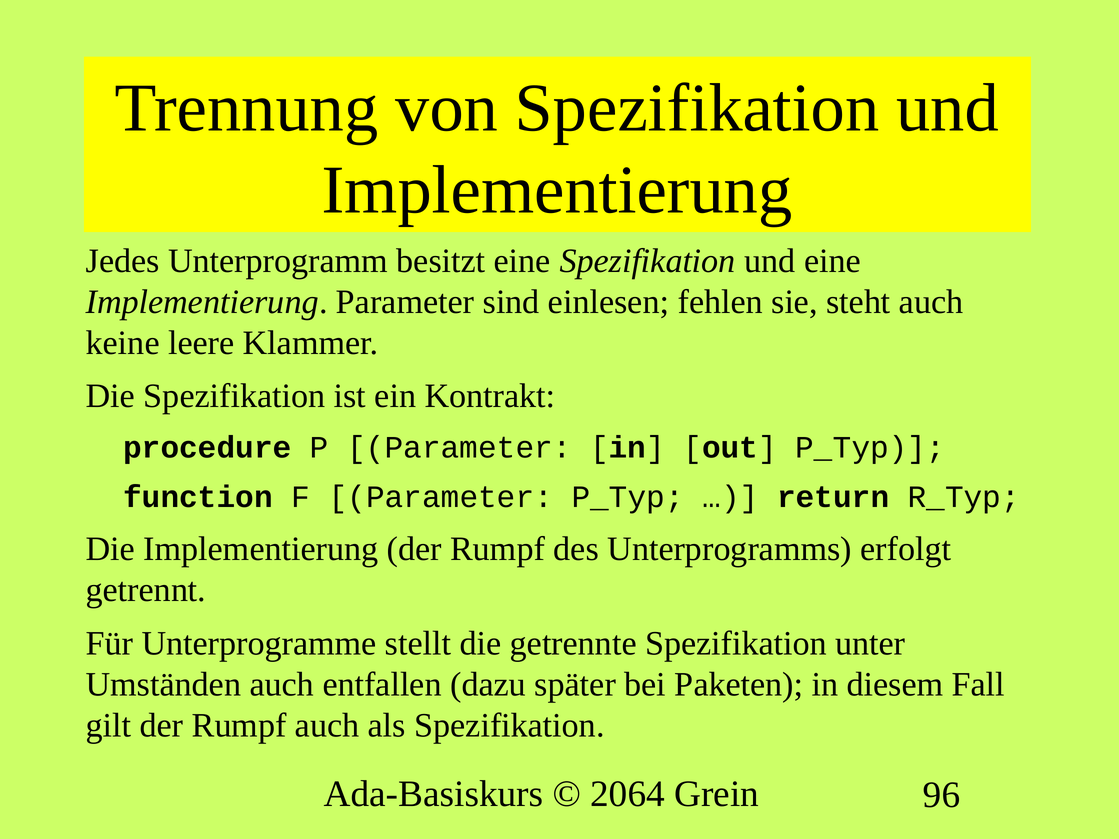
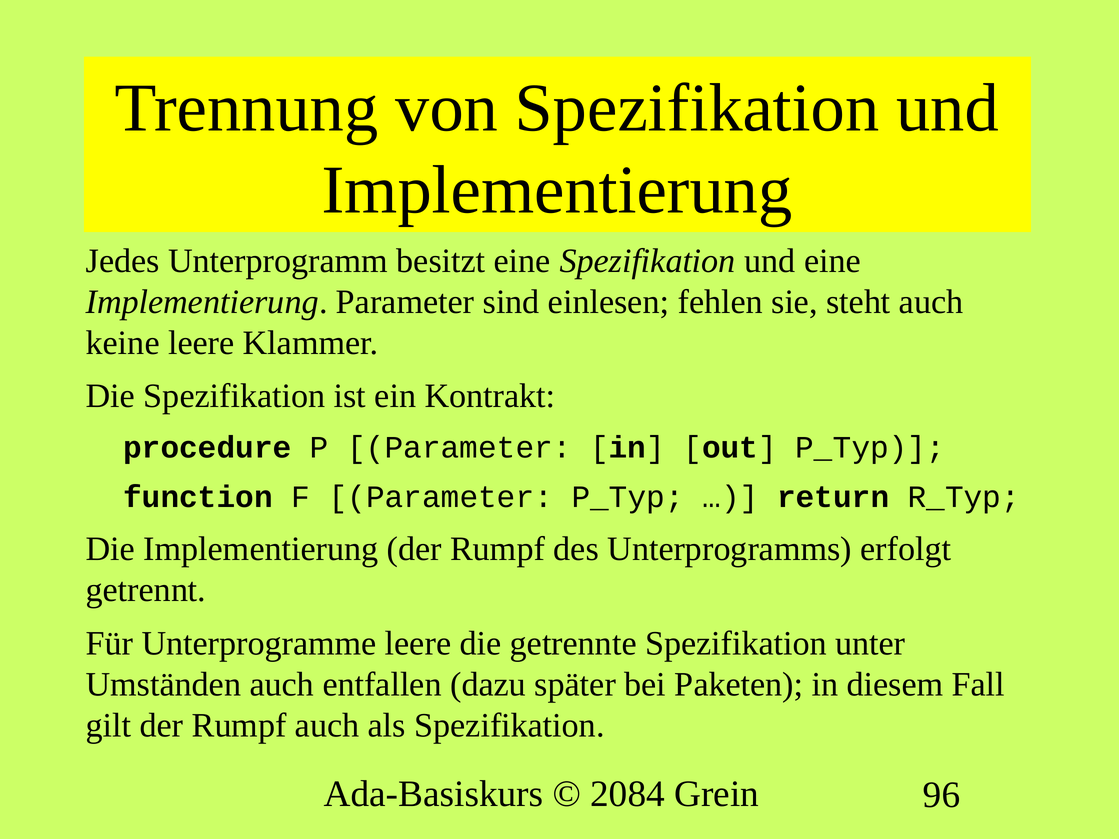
Unterprogramme stellt: stellt -> leere (418, 644)
2064: 2064 -> 2084 (628, 794)
